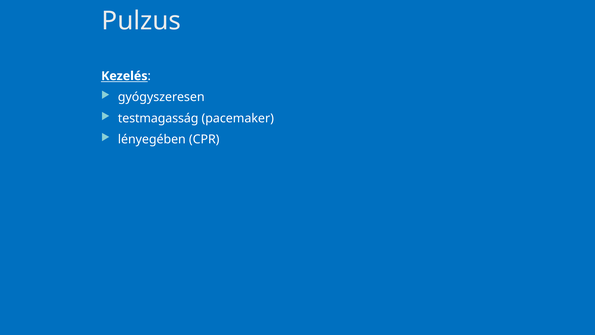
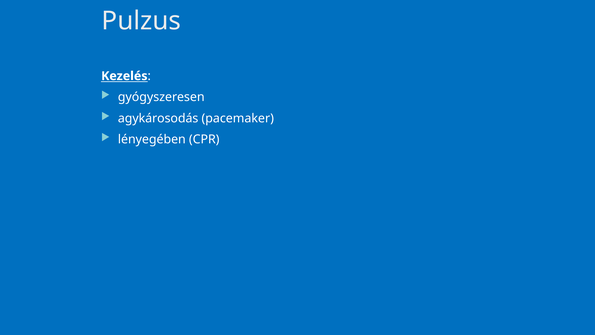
testmagasság: testmagasság -> agykárosodás (158, 118)
